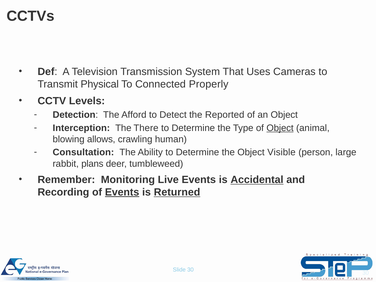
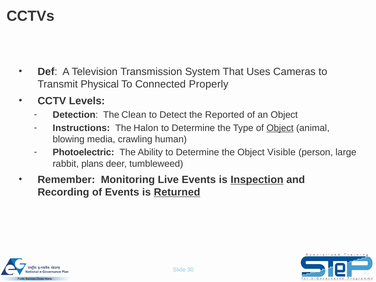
Afford: Afford -> Clean (134, 115)
Interception: Interception -> Instructions (81, 128)
There: There -> Halon (146, 128)
allows: allows -> media (101, 139)
Consultation: Consultation -> Photoelectric (83, 152)
Accidental: Accidental -> Inspection (257, 180)
Events underline: present -> none (122, 192)
